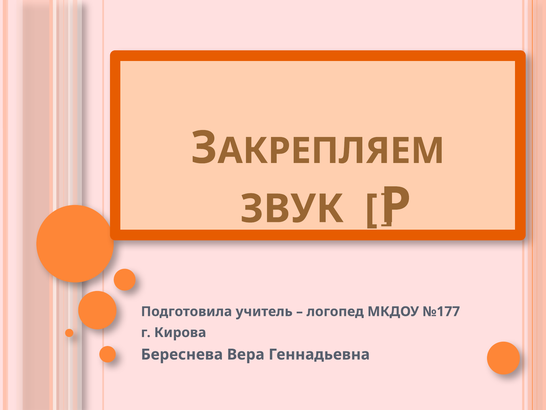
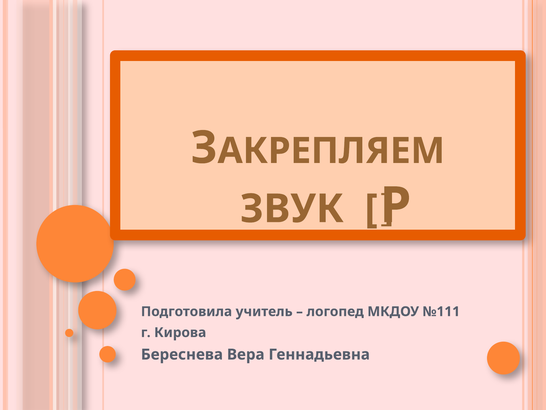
№177: №177 -> №111 (441, 311)
